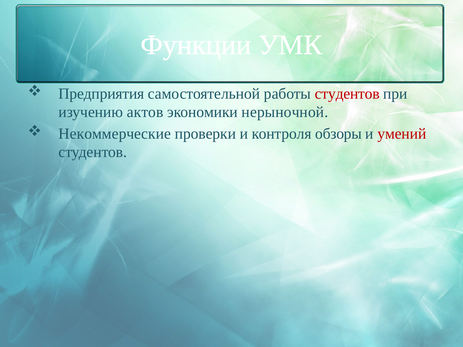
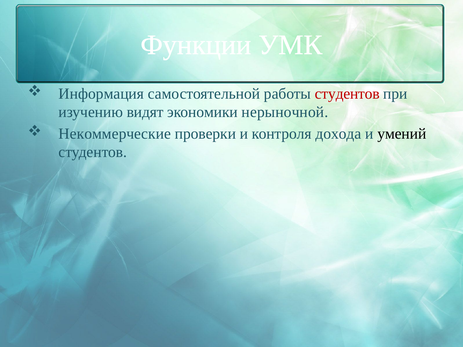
Предприятия: Предприятия -> Информация (101, 94)
актов: актов -> видят (145, 112)
обзоры: обзоры -> дохода (338, 134)
умений colour: red -> black (402, 134)
